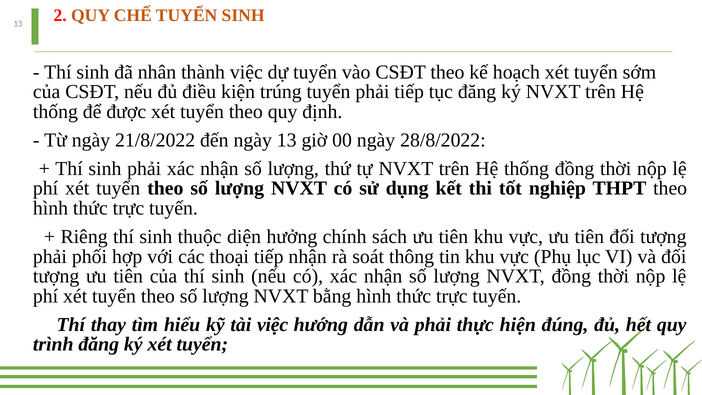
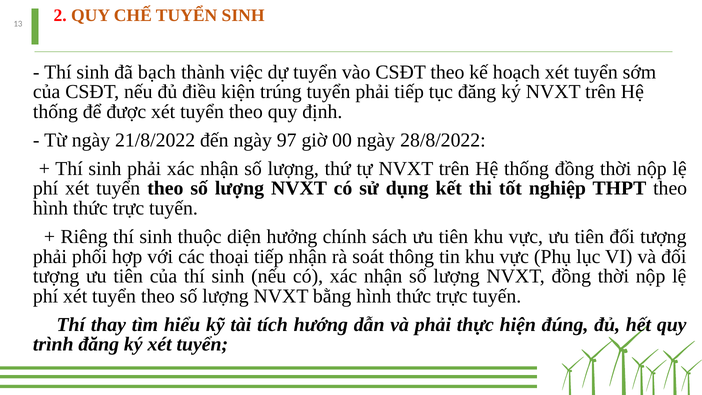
nhân: nhân -> bạch (157, 72)
ngày 13: 13 -> 97 (287, 140)
tài việc: việc -> tích (272, 324)
